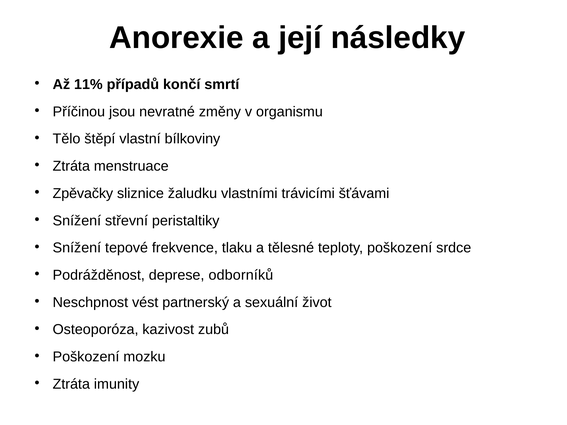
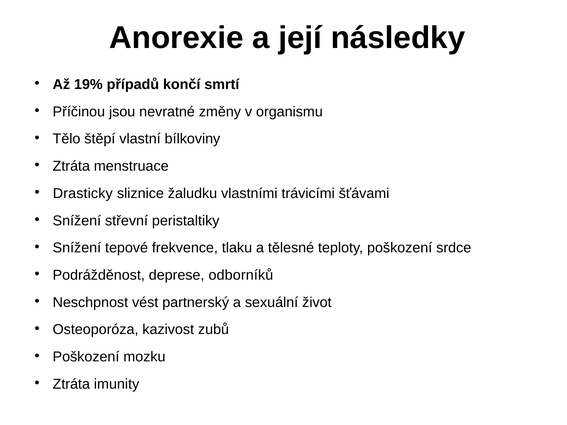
11%: 11% -> 19% (88, 84)
Zpěvačky: Zpěvačky -> Drasticky (83, 193)
